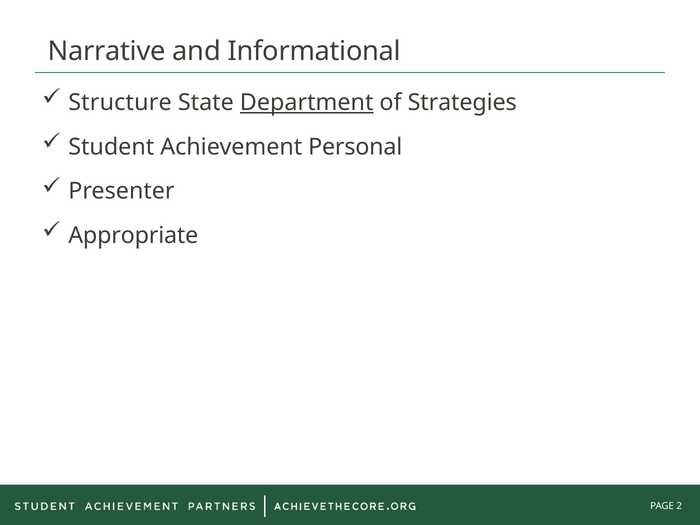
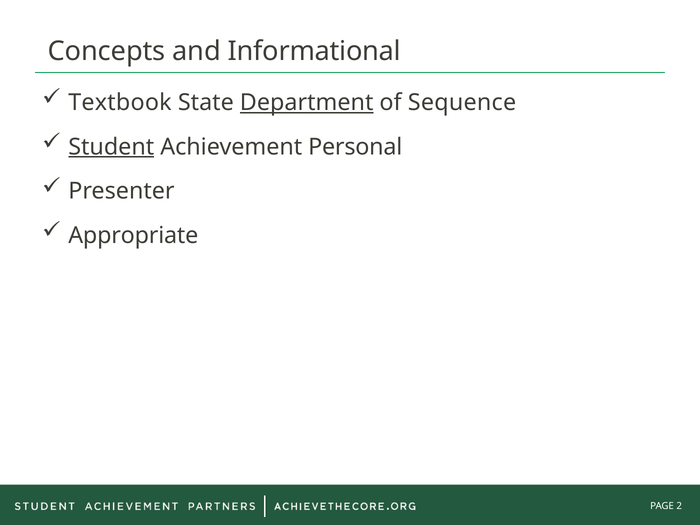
Narrative: Narrative -> Concepts (107, 51)
Structure: Structure -> Textbook (120, 103)
Strategies: Strategies -> Sequence (462, 103)
Student underline: none -> present (111, 147)
